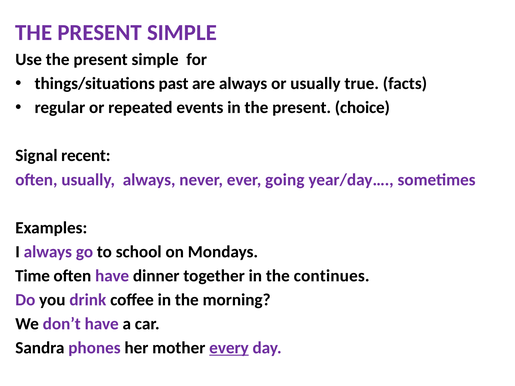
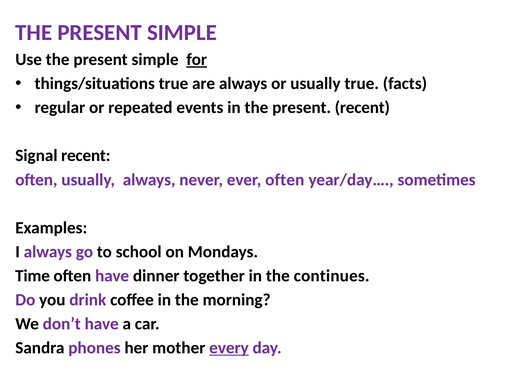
for underline: none -> present (197, 60)
things/situations past: past -> true (174, 84)
present choice: choice -> recent (362, 108)
ever going: going -> often (285, 180)
